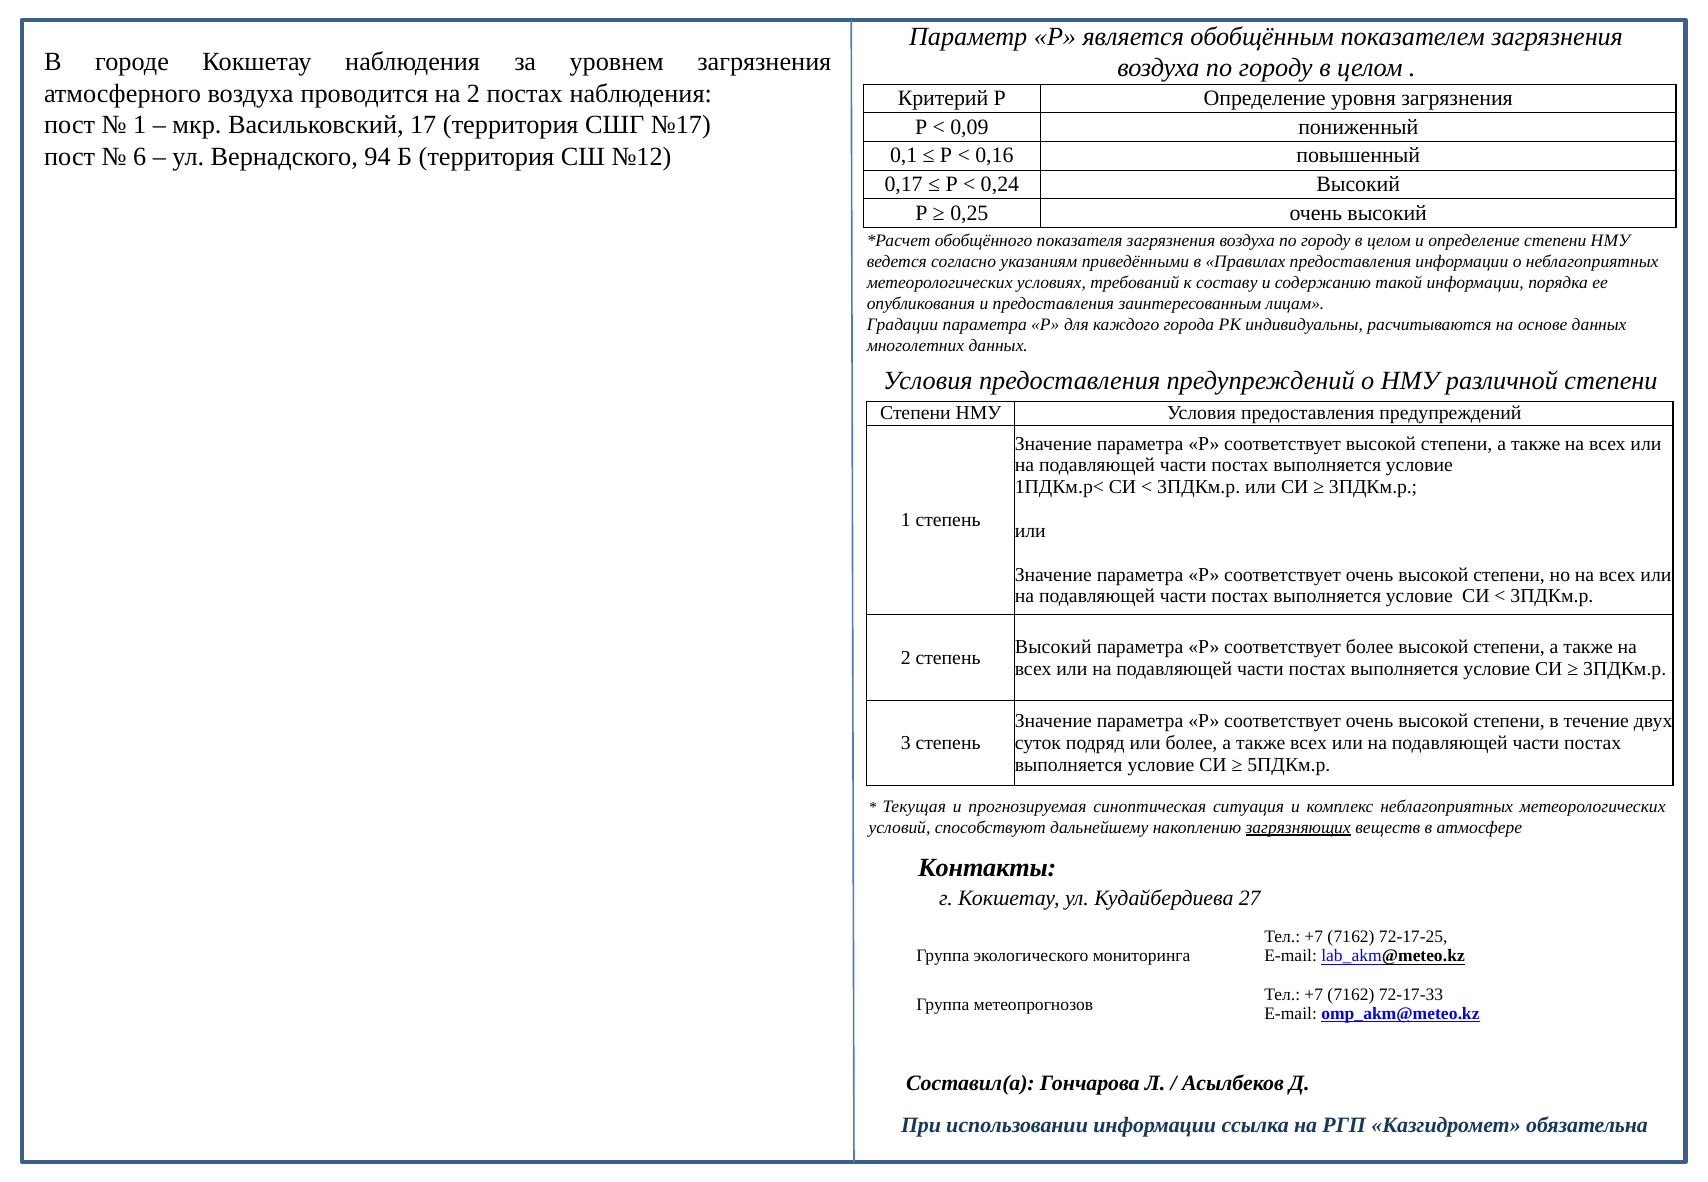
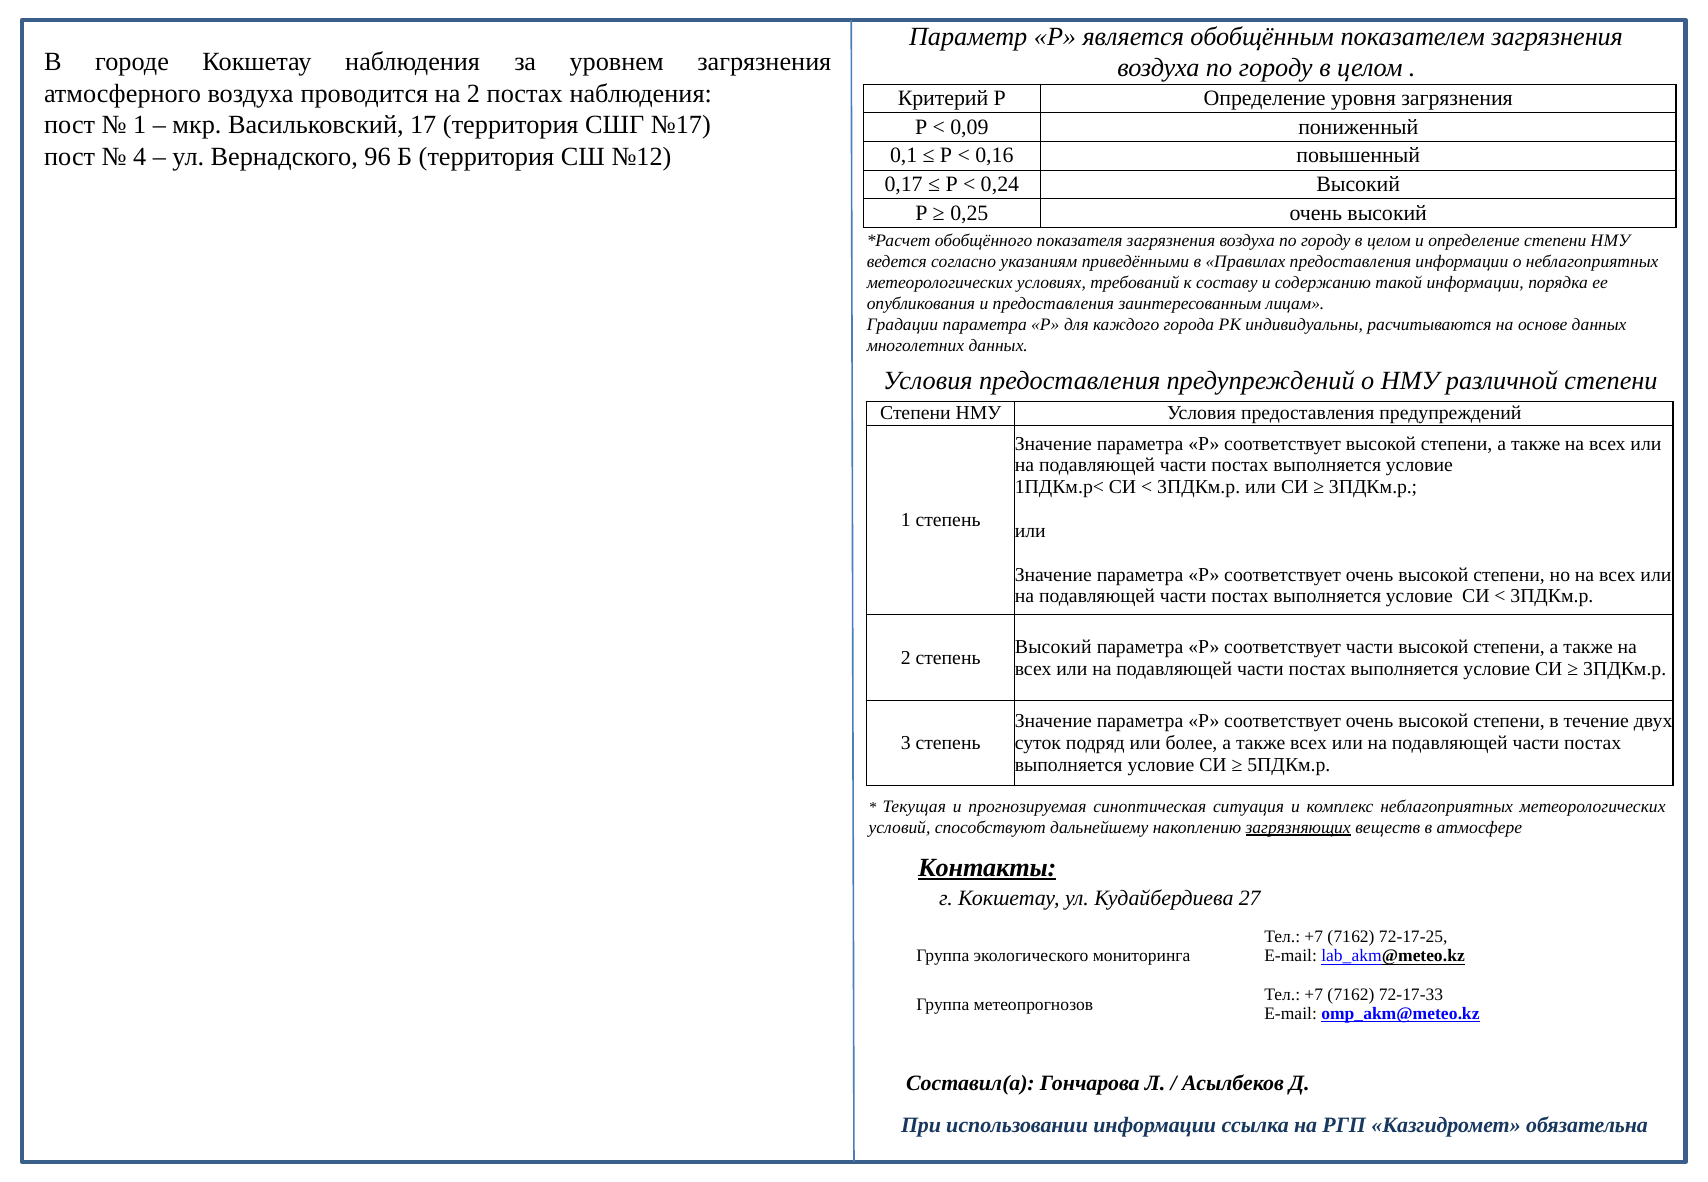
6: 6 -> 4 (140, 157)
94: 94 -> 96 (378, 157)
соответствует более: более -> части (1370, 647)
Контакты underline: none -> present (987, 868)
